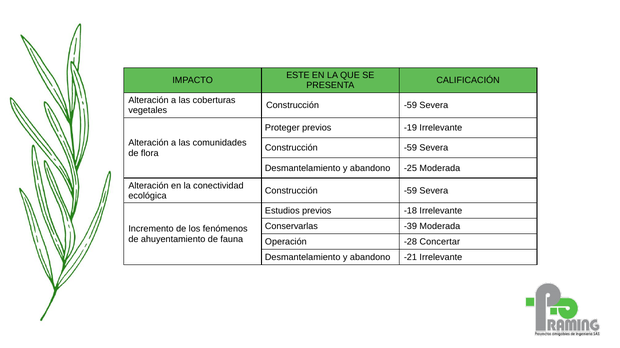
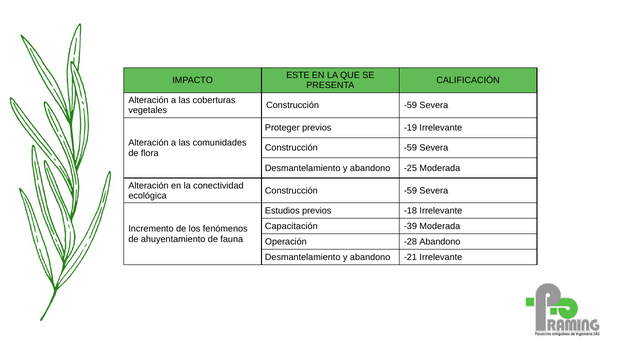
Conservarlas: Conservarlas -> Capacitación (291, 227)
-28 Concertar: Concertar -> Abandono (440, 242)
